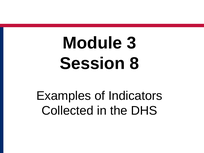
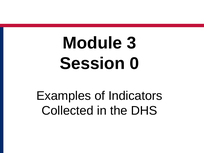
8: 8 -> 0 (134, 63)
